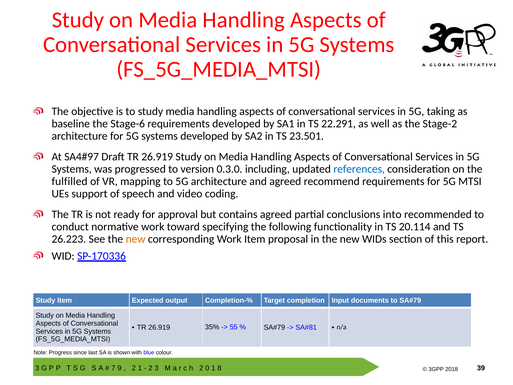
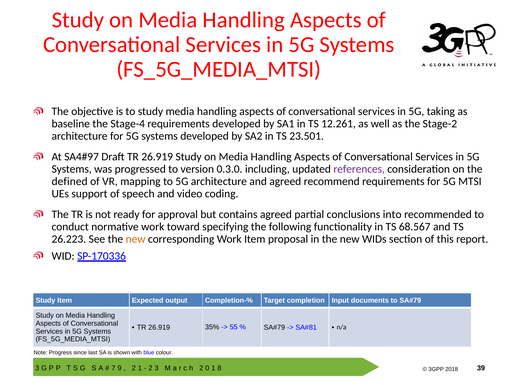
Stage-6: Stage-6 -> Stage-4 (128, 124)
22.291: 22.291 -> 12.261 (339, 124)
references colour: blue -> purple (359, 169)
fulfilled: fulfilled -> defined (70, 181)
20.114: 20.114 -> 68.567 (415, 227)
